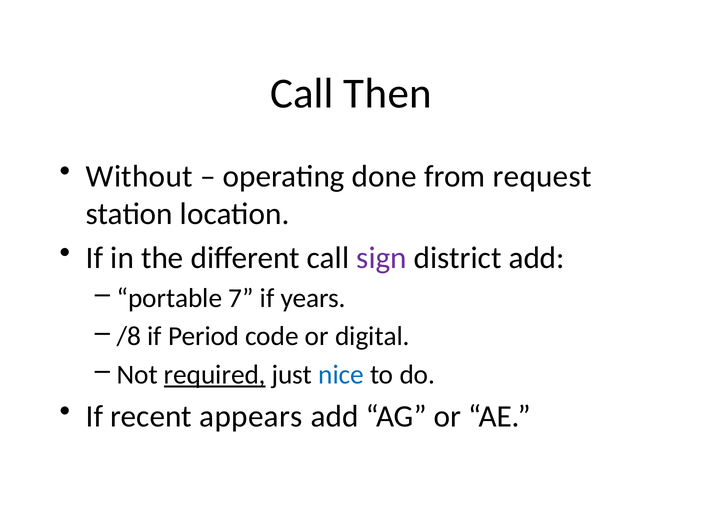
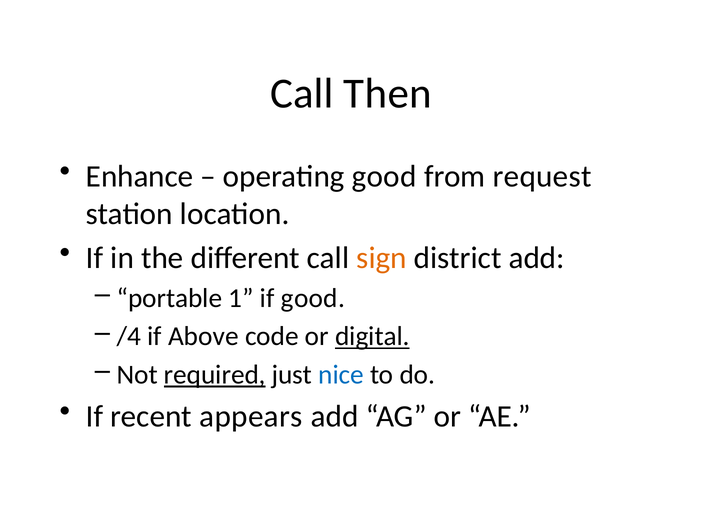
Without: Without -> Enhance (140, 177)
operating done: done -> good (384, 177)
sign colour: purple -> orange (382, 258)
7: 7 -> 1 (241, 298)
if years: years -> good (313, 298)
/8: /8 -> /4 (129, 337)
Period: Period -> Above (203, 337)
digital underline: none -> present (372, 337)
